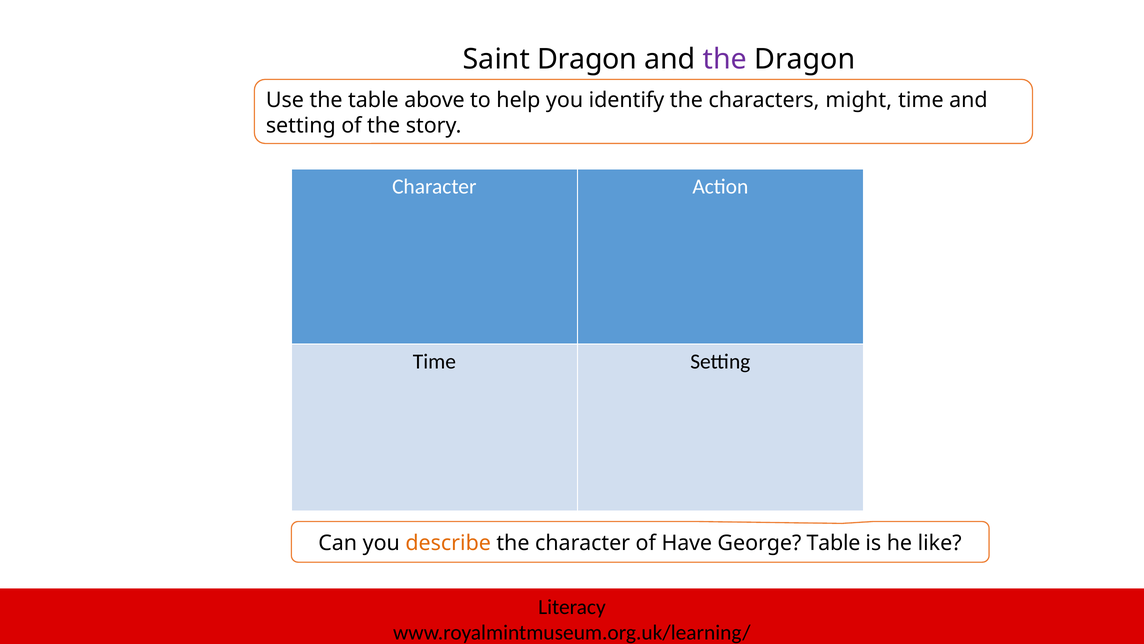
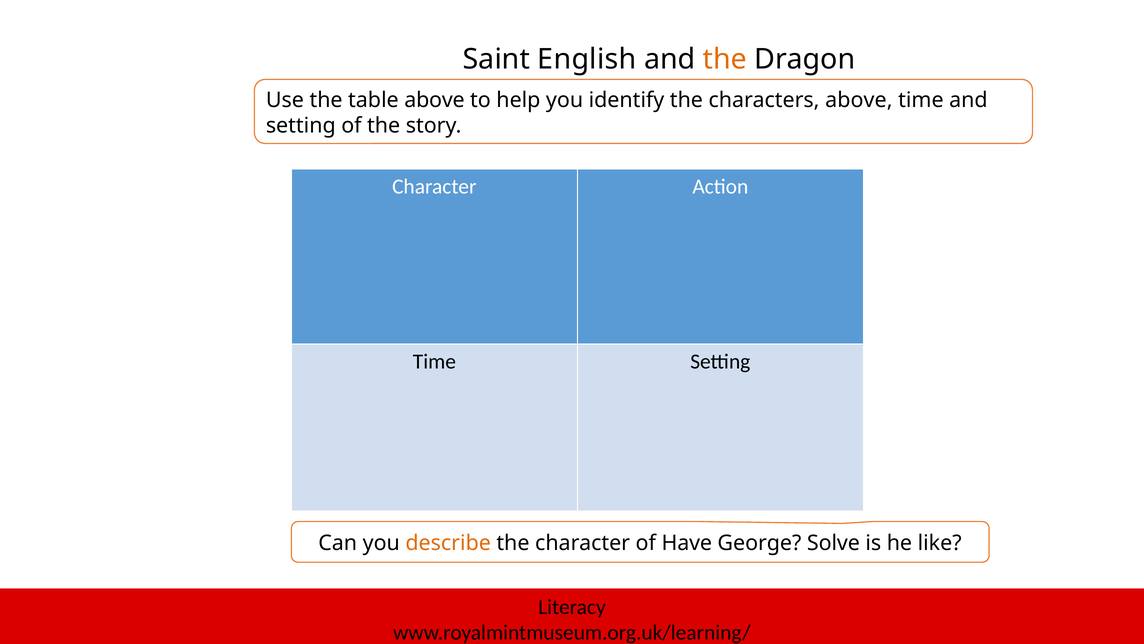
Saint Dragon: Dragon -> English (587, 59)
the colour: purple -> orange (725, 59)
characters might: might -> above (859, 100)
George Table: Table -> Solve (833, 543)
